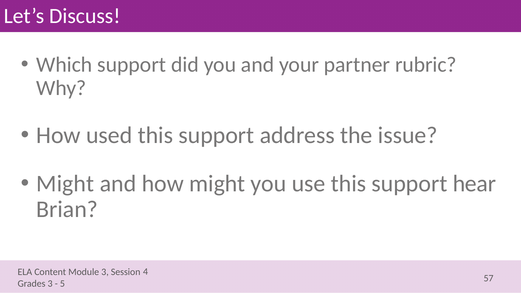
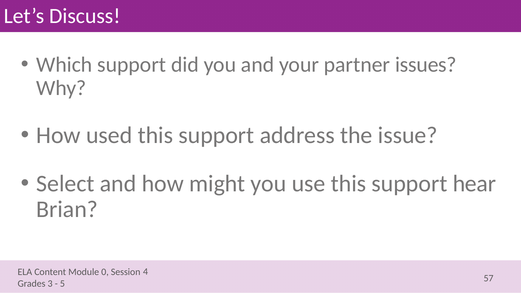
rubric: rubric -> issues (426, 65)
Might: Might -> Select (65, 184)
3: 3 -> 0 (105, 272)
